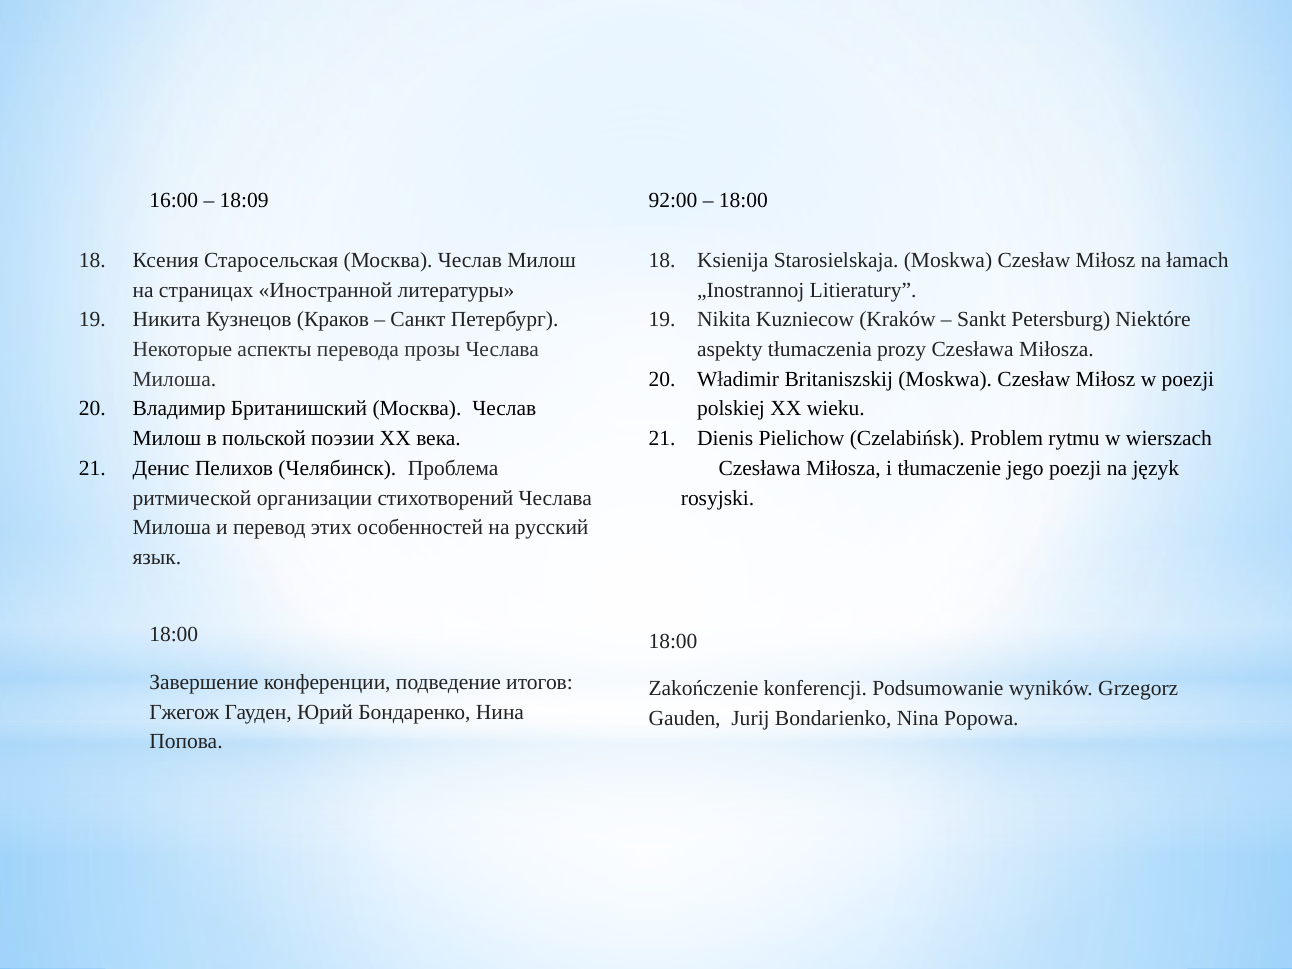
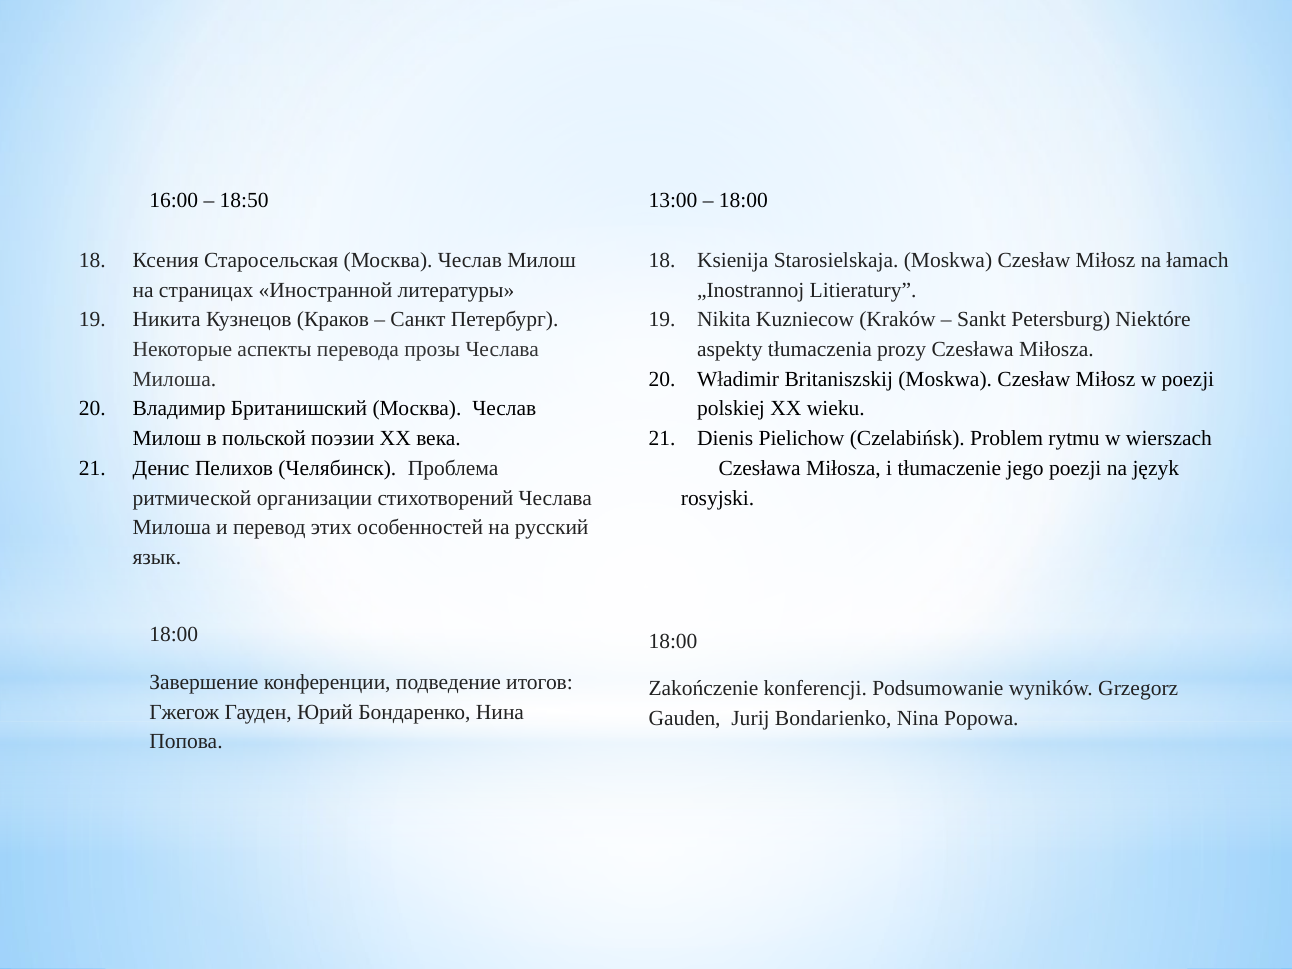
18:09: 18:09 -> 18:50 (244, 201)
92:00: 92:00 -> 13:00 (673, 201)
